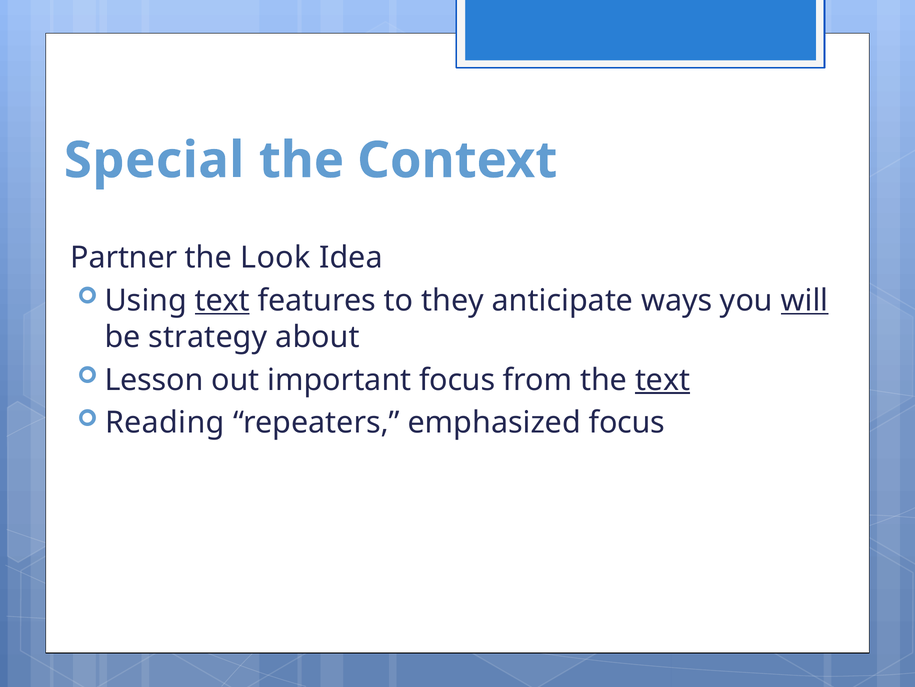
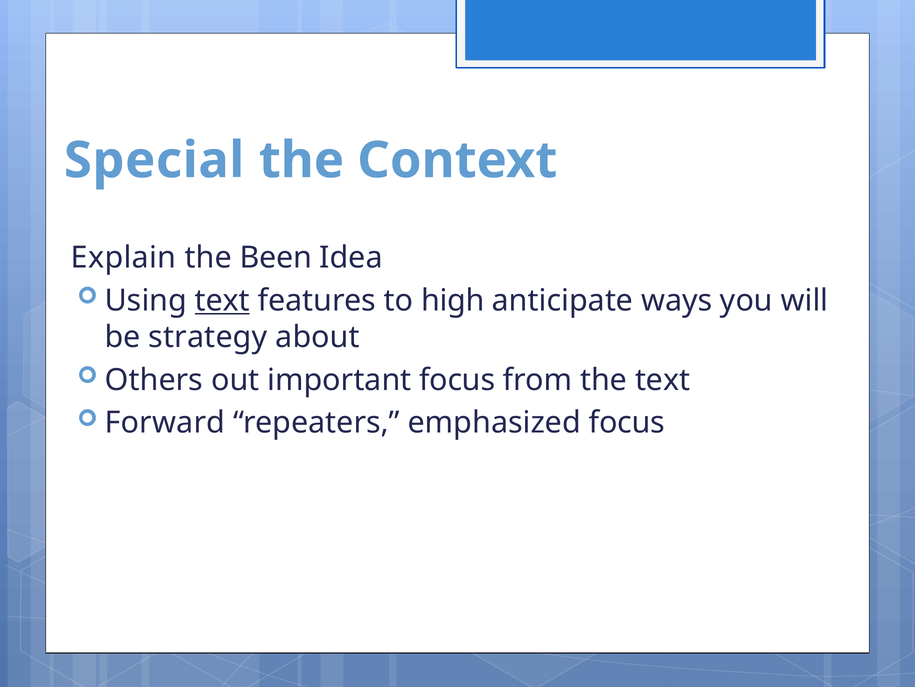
Partner: Partner -> Explain (124, 258)
Look: Look -> Been (276, 258)
they: they -> high (453, 300)
will underline: present -> none (805, 300)
Lesson: Lesson -> Others (154, 380)
text underline: present -> none (663, 380)
Reading: Reading -> Forward (165, 422)
